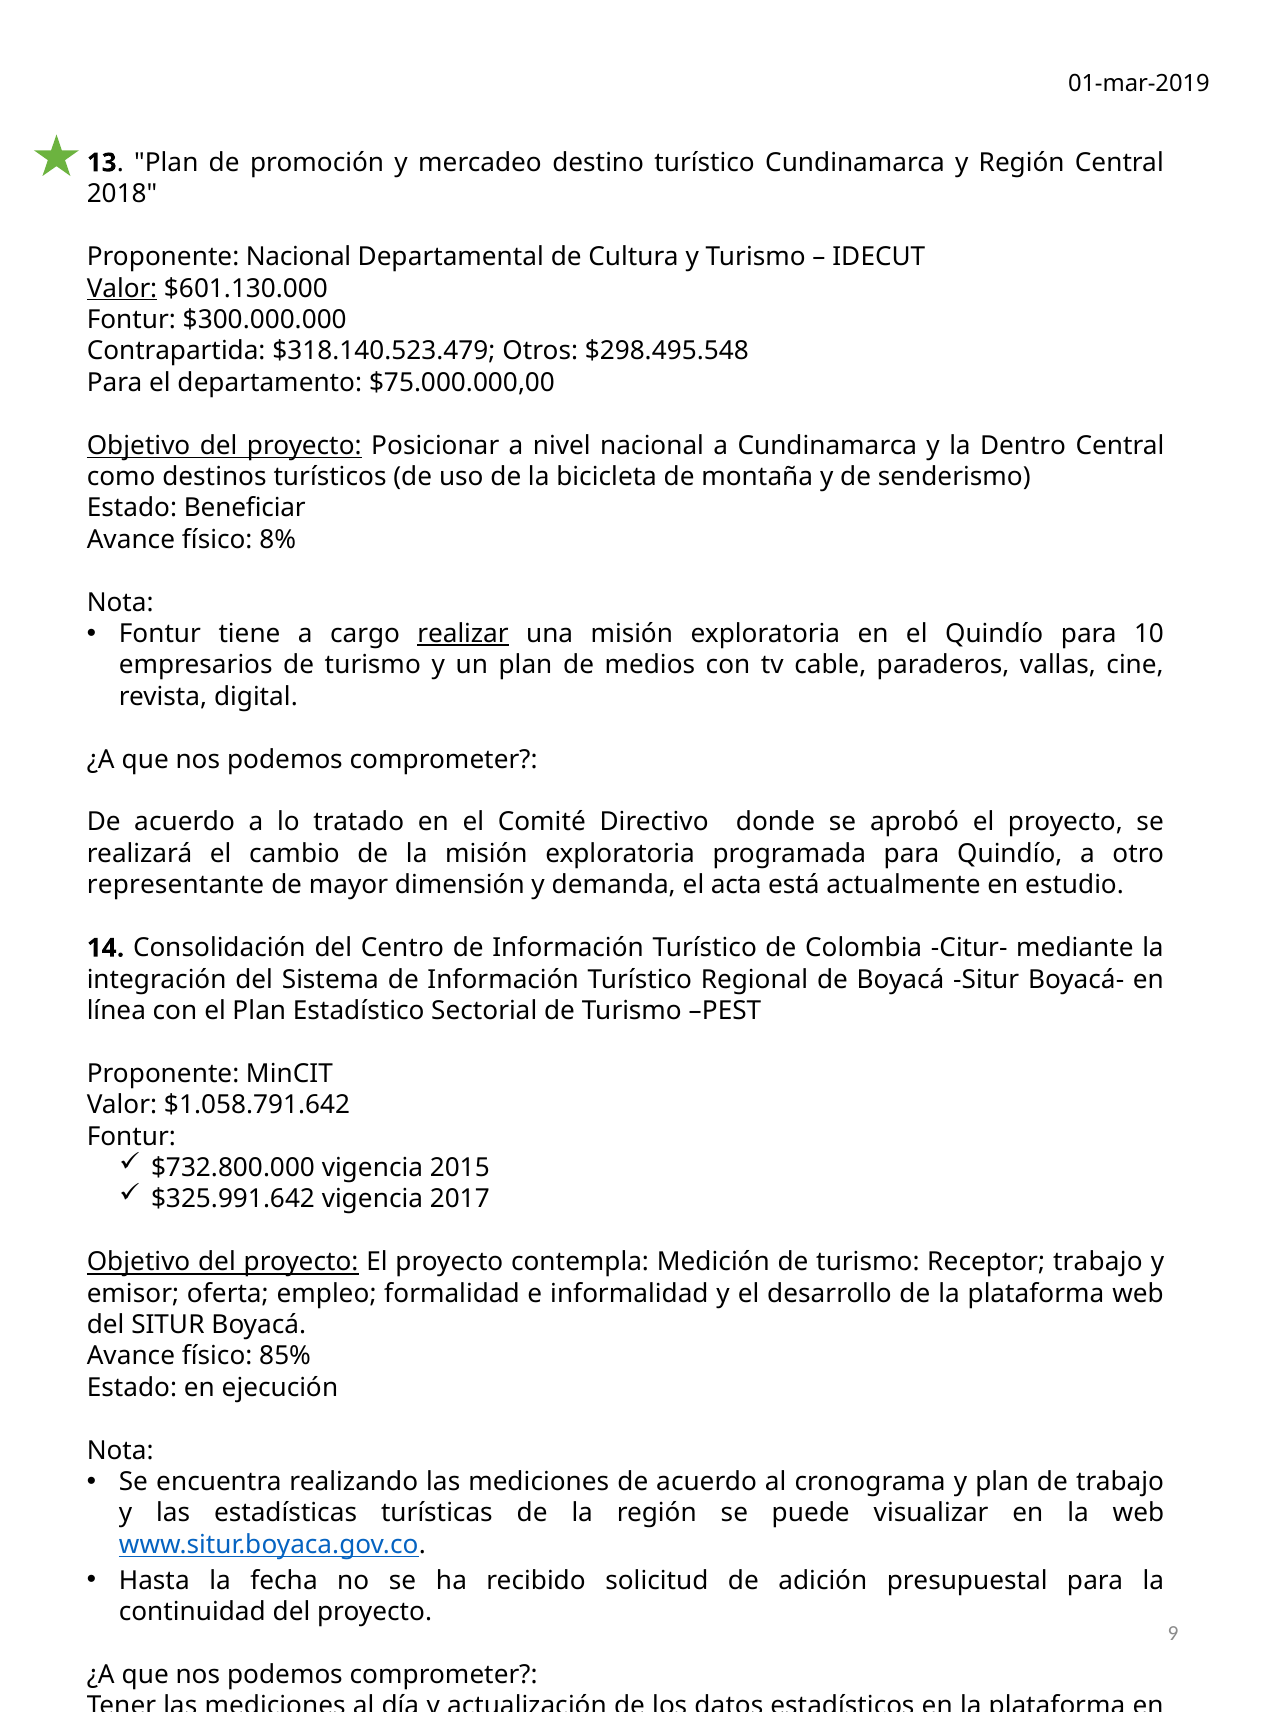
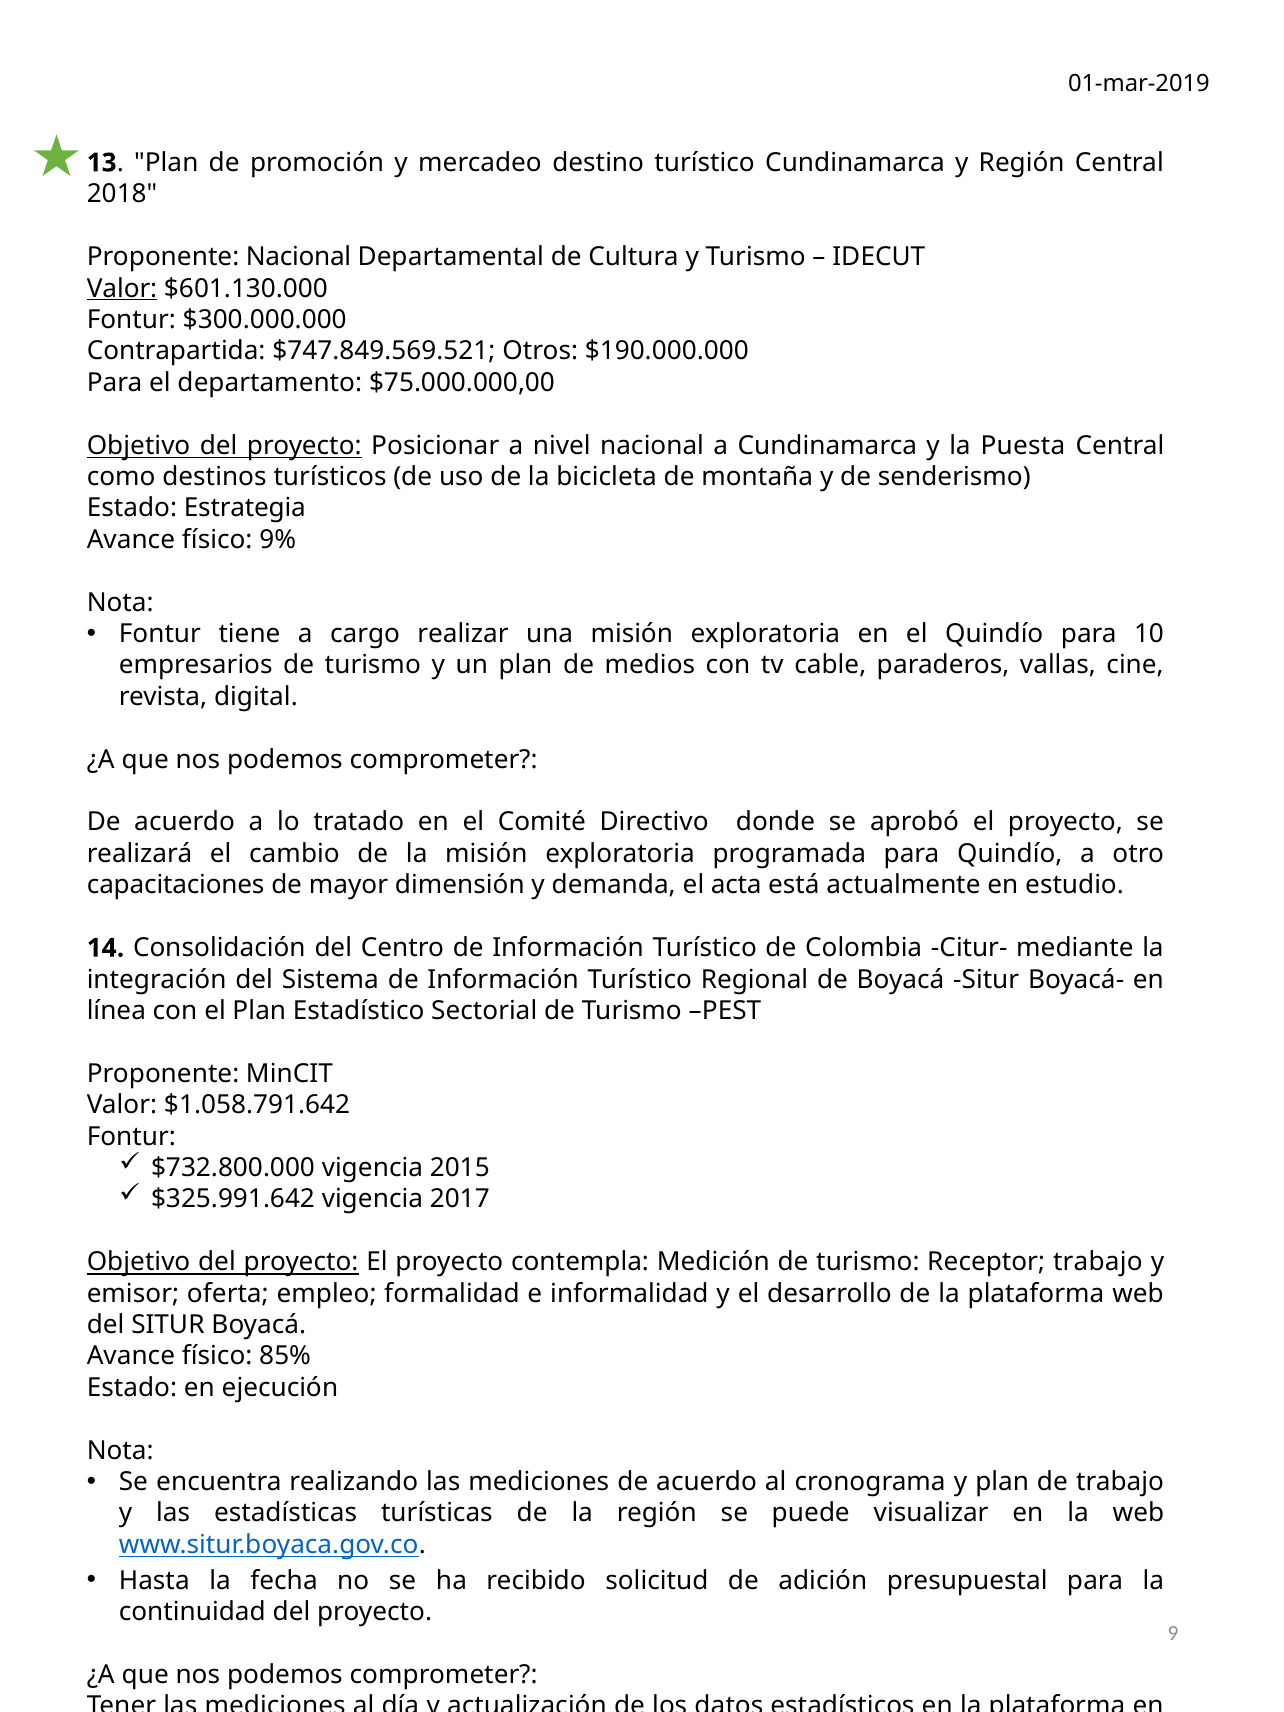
$318.140.523.479: $318.140.523.479 -> $747.849.569.521 (384, 351)
$298.495.548: $298.495.548 -> $190.000.000 (667, 351)
Dentro: Dentro -> Puesta (1023, 445)
Beneficiar: Beneficiar -> Estrategia (245, 508)
8%: 8% -> 9% (278, 540)
realizar underline: present -> none (463, 634)
representante: representante -> capacitaciones (176, 885)
